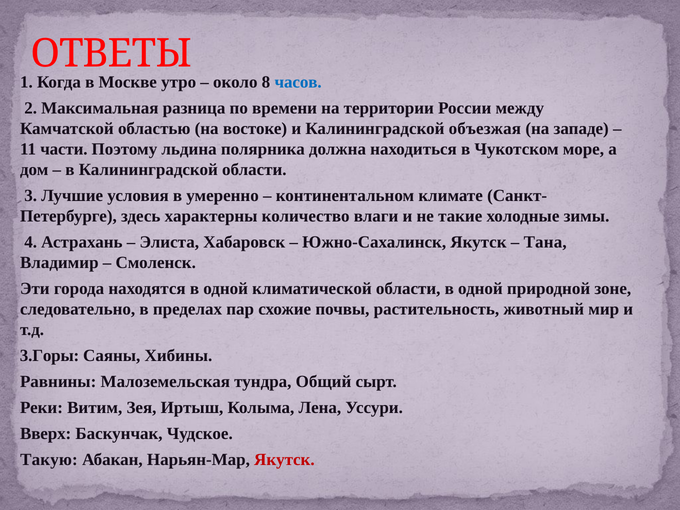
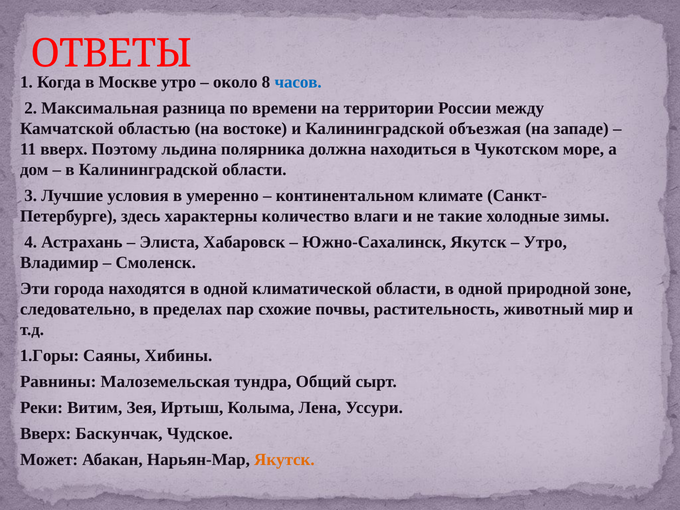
11 части: части -> вверх (64, 149)
Тана: Тана -> Утро (545, 242)
3.Горы: 3.Горы -> 1.Горы (50, 355)
Такую: Такую -> Может (49, 460)
Якутск colour: red -> orange (284, 460)
